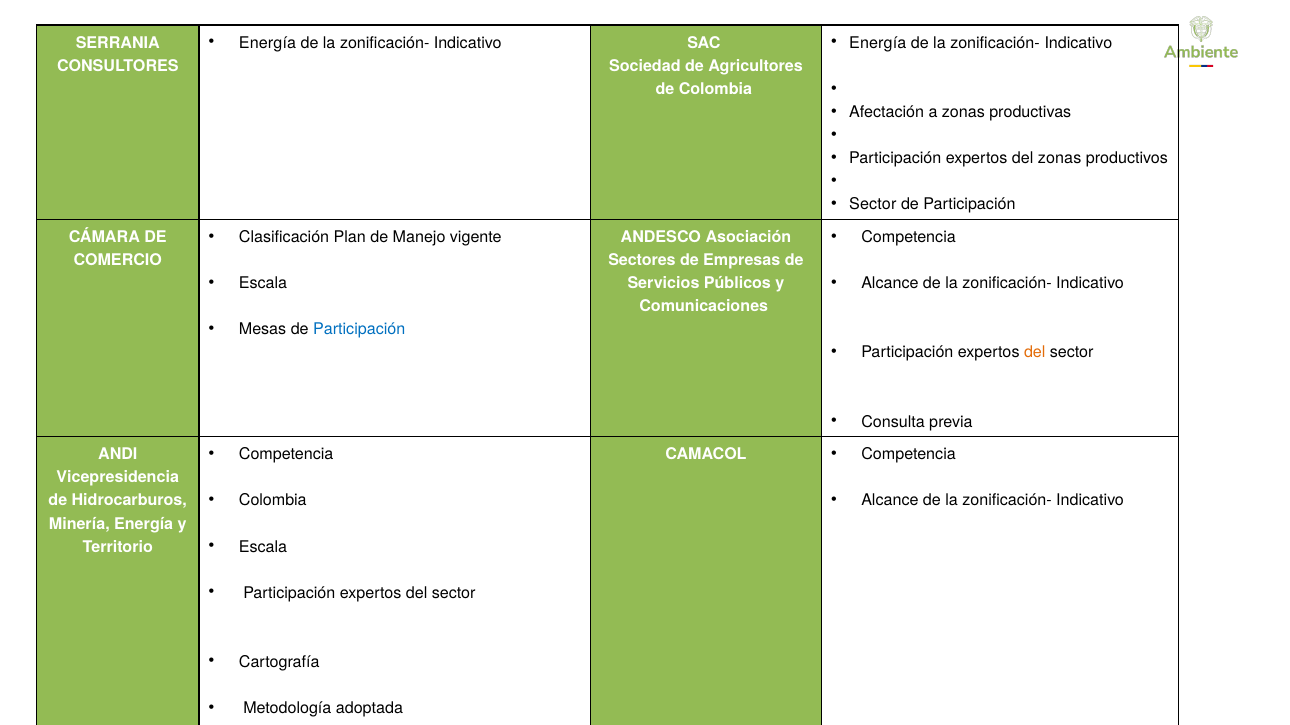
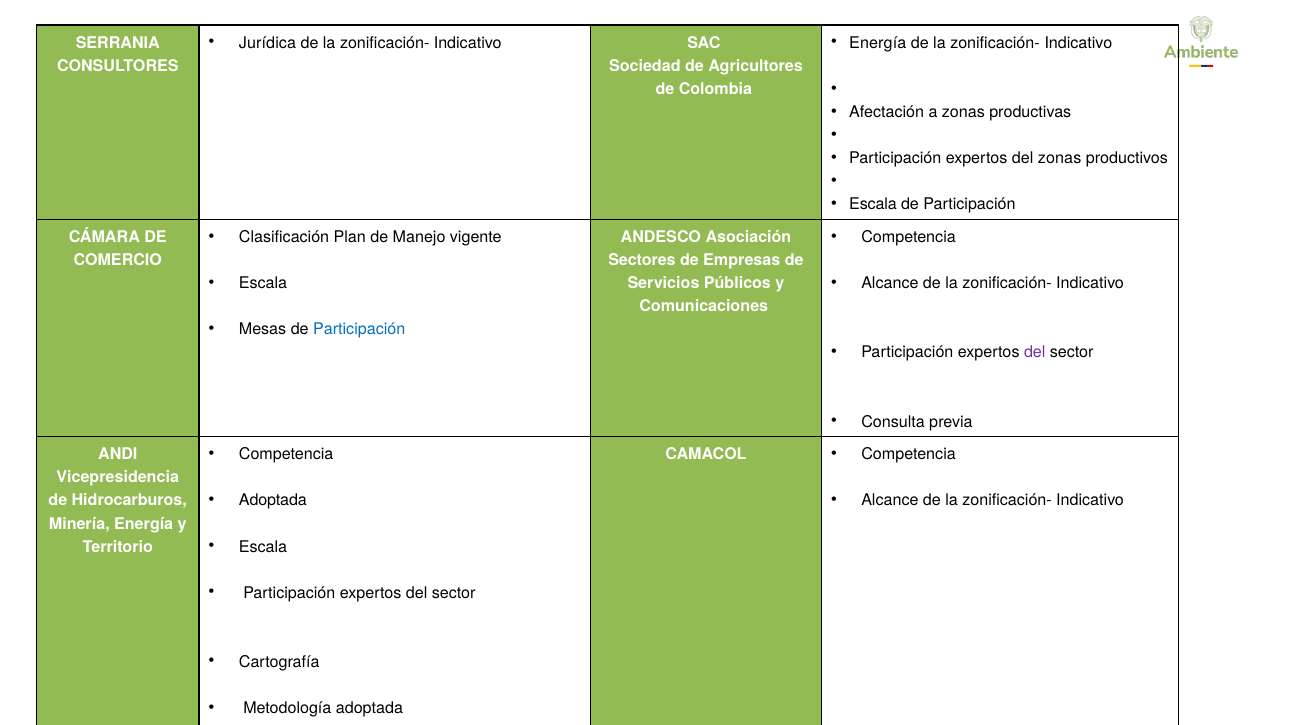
Energía: Energía -> Jurídica (268, 43)
Sector: Sector -> Escala (873, 205)
del colour: orange -> purple (1035, 353)
Colombia: Colombia -> Adoptada (273, 501)
